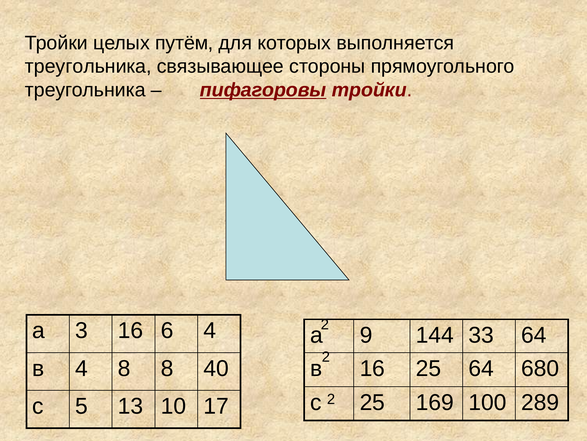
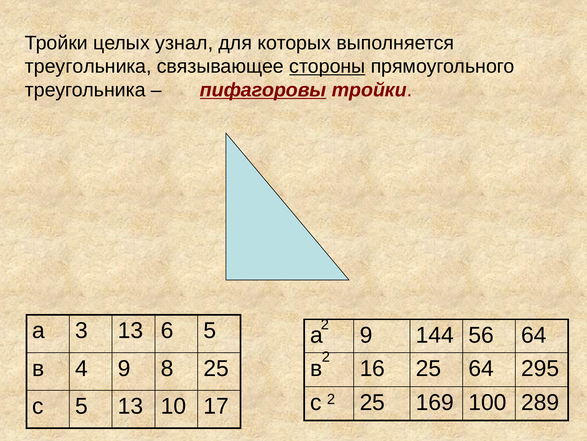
путём: путём -> узнал (184, 43)
стороны underline: none -> present (327, 66)
3 16: 16 -> 13 (131, 330)
6 4: 4 -> 5 (210, 330)
33: 33 -> 56 (481, 335)
4 8: 8 -> 9 (124, 368)
8 40: 40 -> 25 (216, 368)
680: 680 -> 295 (540, 368)
